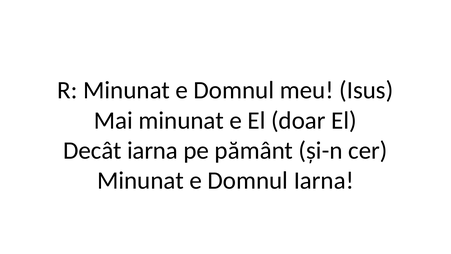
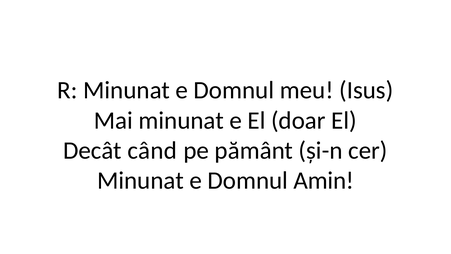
Decât iarna: iarna -> când (152, 150)
Domnul Iarna: Iarna -> Amin (324, 180)
